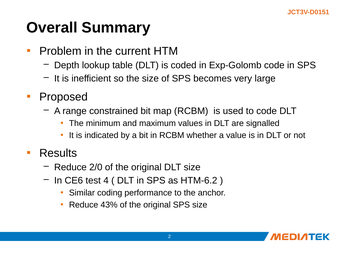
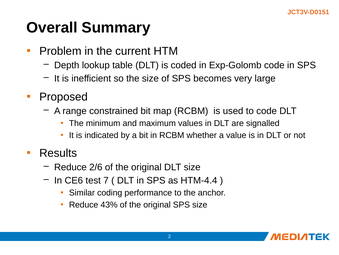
2/0: 2/0 -> 2/6 (96, 167)
4: 4 -> 7 (106, 180)
HTM-6.2: HTM-6.2 -> HTM-4.4 (199, 180)
